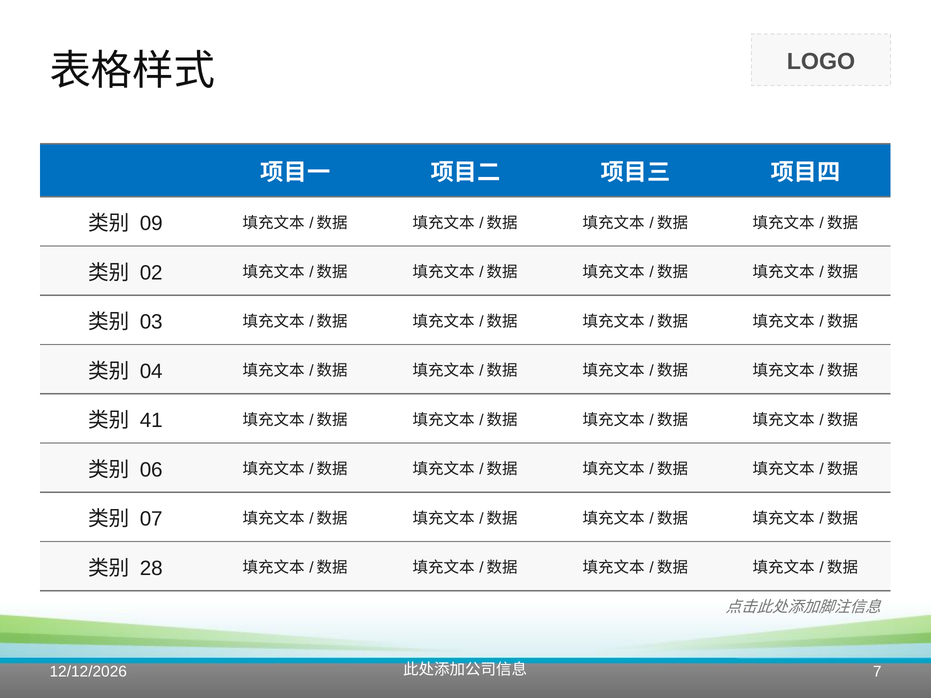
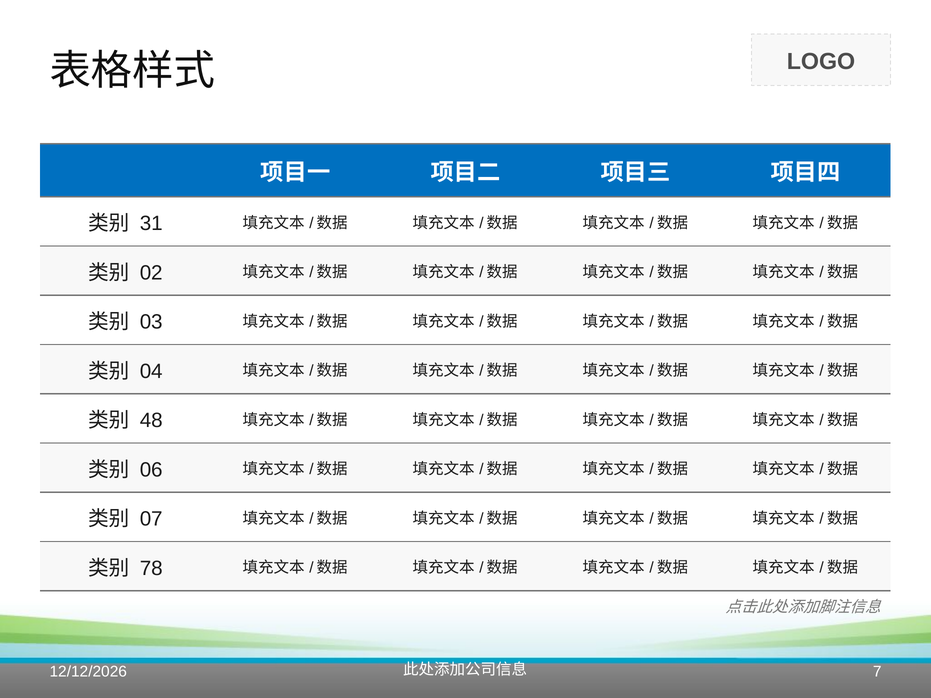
09: 09 -> 31 (151, 224)
41: 41 -> 48 (151, 421)
28: 28 -> 78 (151, 568)
